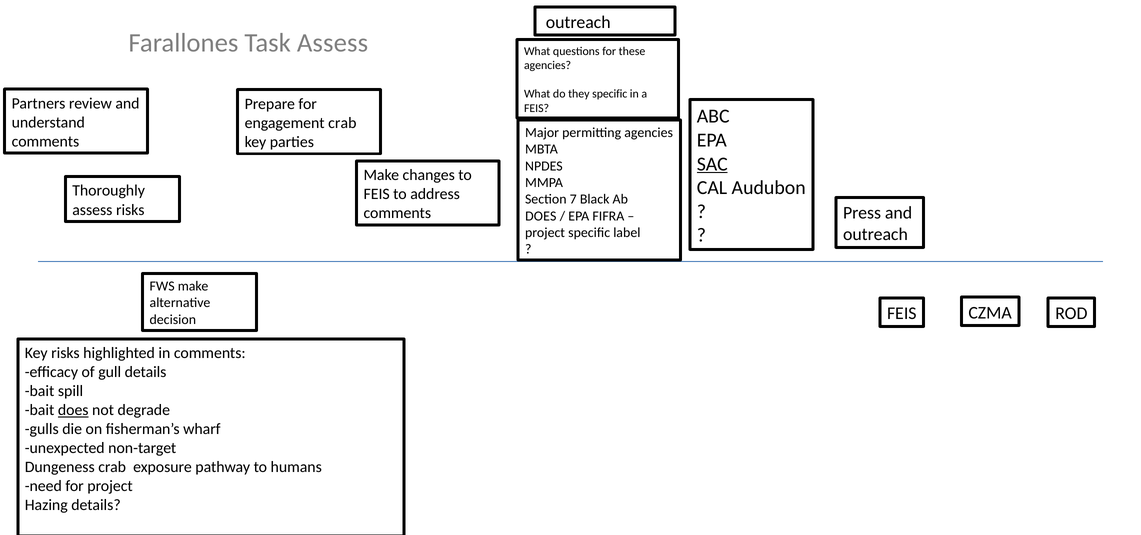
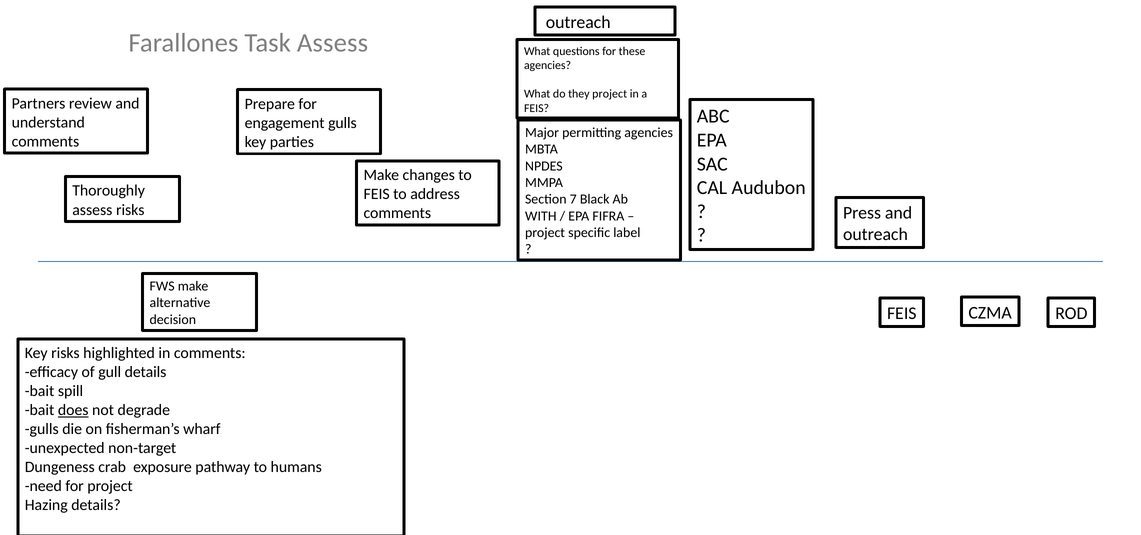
they specific: specific -> project (610, 94)
engagement crab: crab -> gulls (342, 123)
SAC underline: present -> none (712, 164)
DOES: DOES -> WITH (541, 216)
